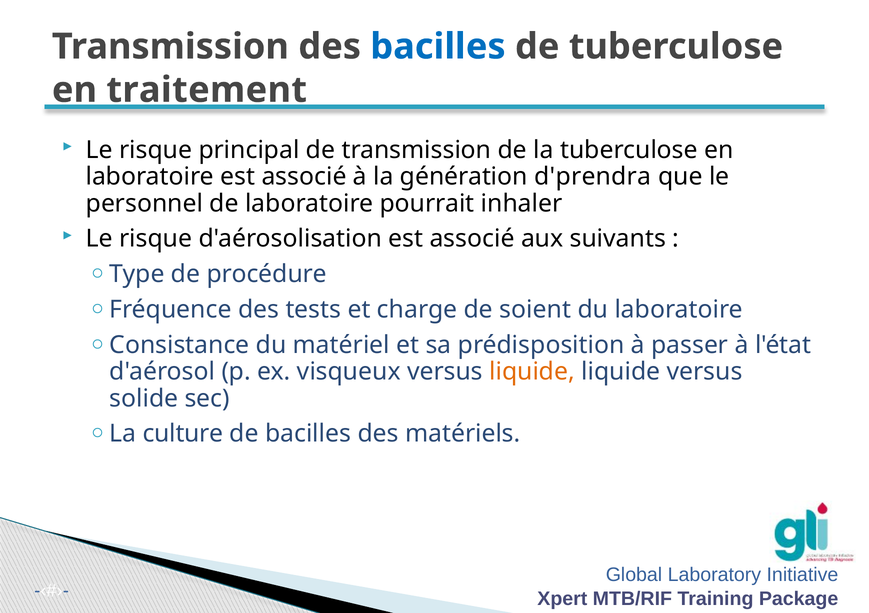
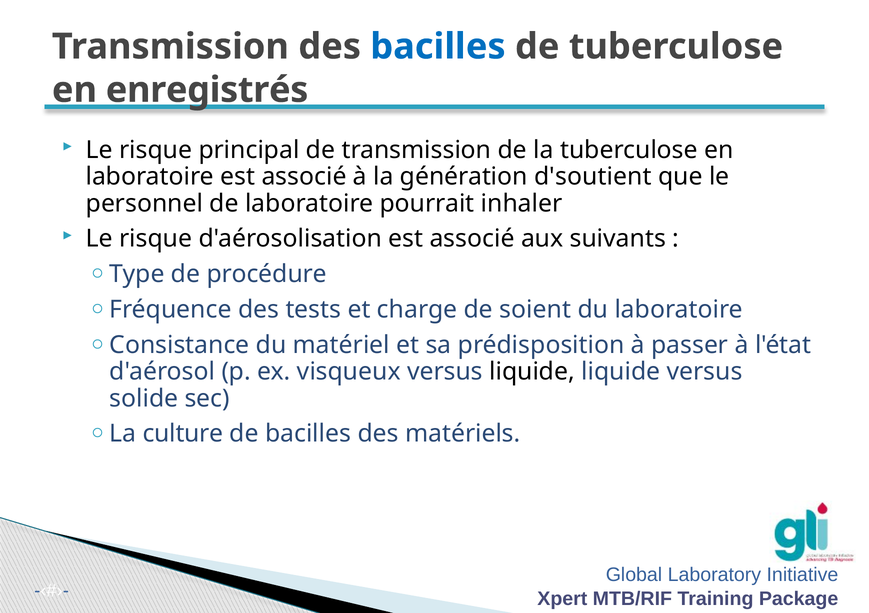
traitement: traitement -> enregistrés (207, 90)
d'prendra: d'prendra -> d'soutient (593, 177)
liquide colour: orange -> black (532, 372)
